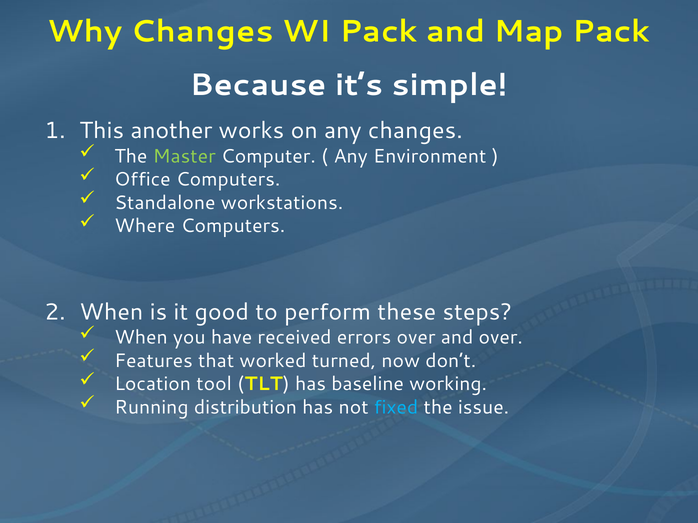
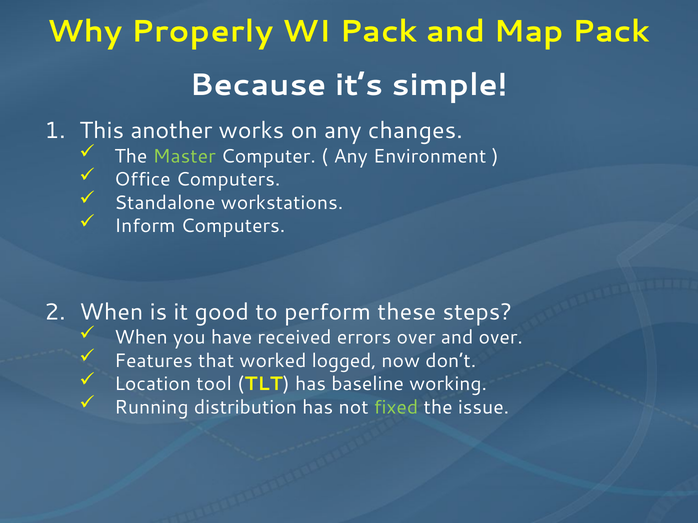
Why Changes: Changes -> Properly (202, 32)
Where: Where -> Inform (145, 226)
turned: turned -> logged (344, 361)
fixed colour: light blue -> light green (396, 408)
